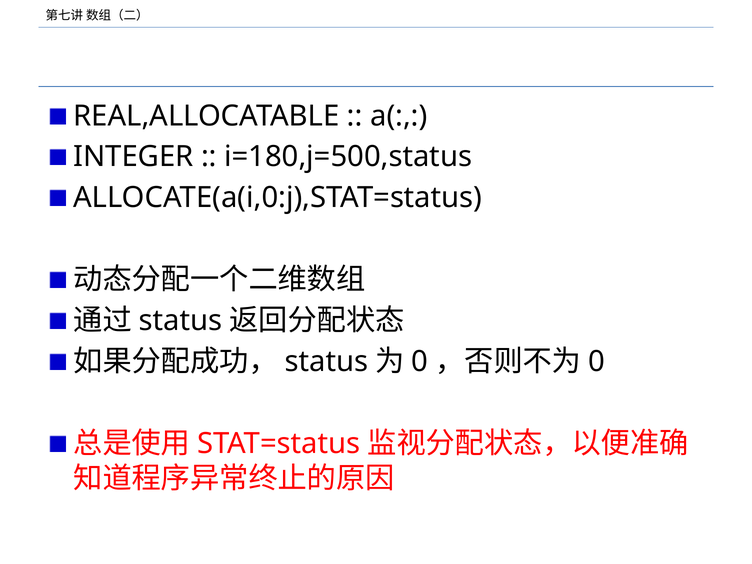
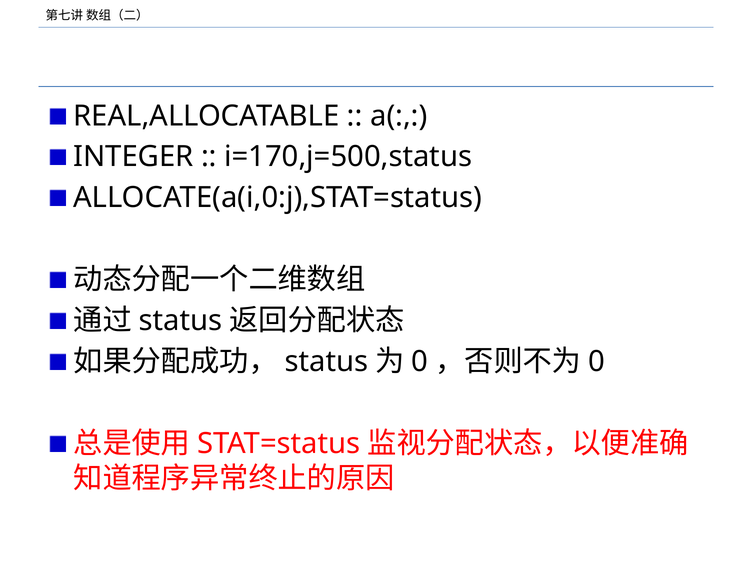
i=180,j=500,status: i=180,j=500,status -> i=170,j=500,status (348, 157)
